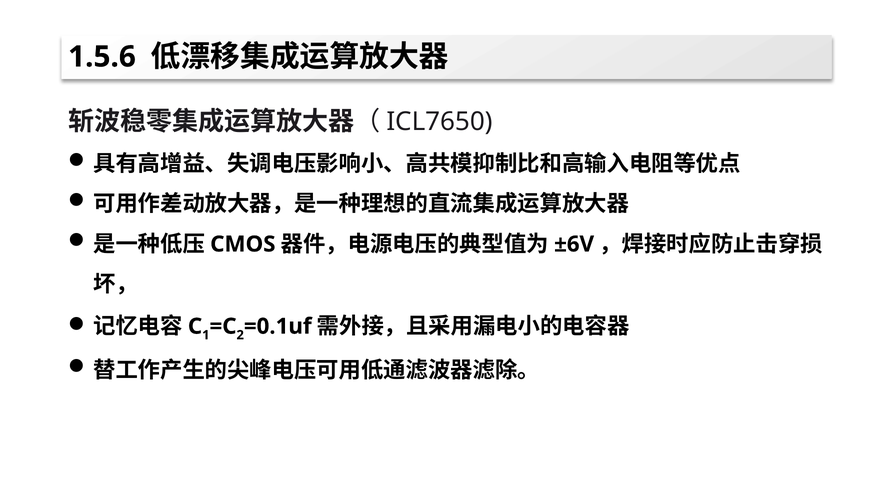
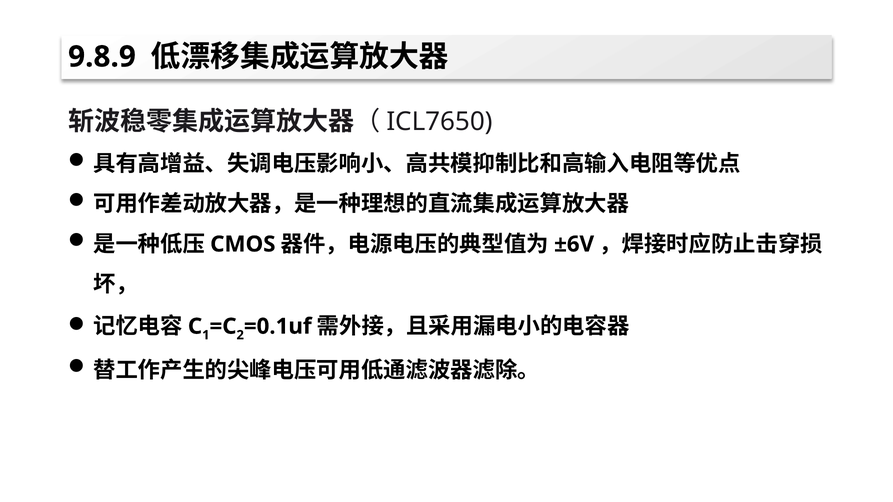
1.5.6: 1.5.6 -> 9.8.9 (102, 57)
